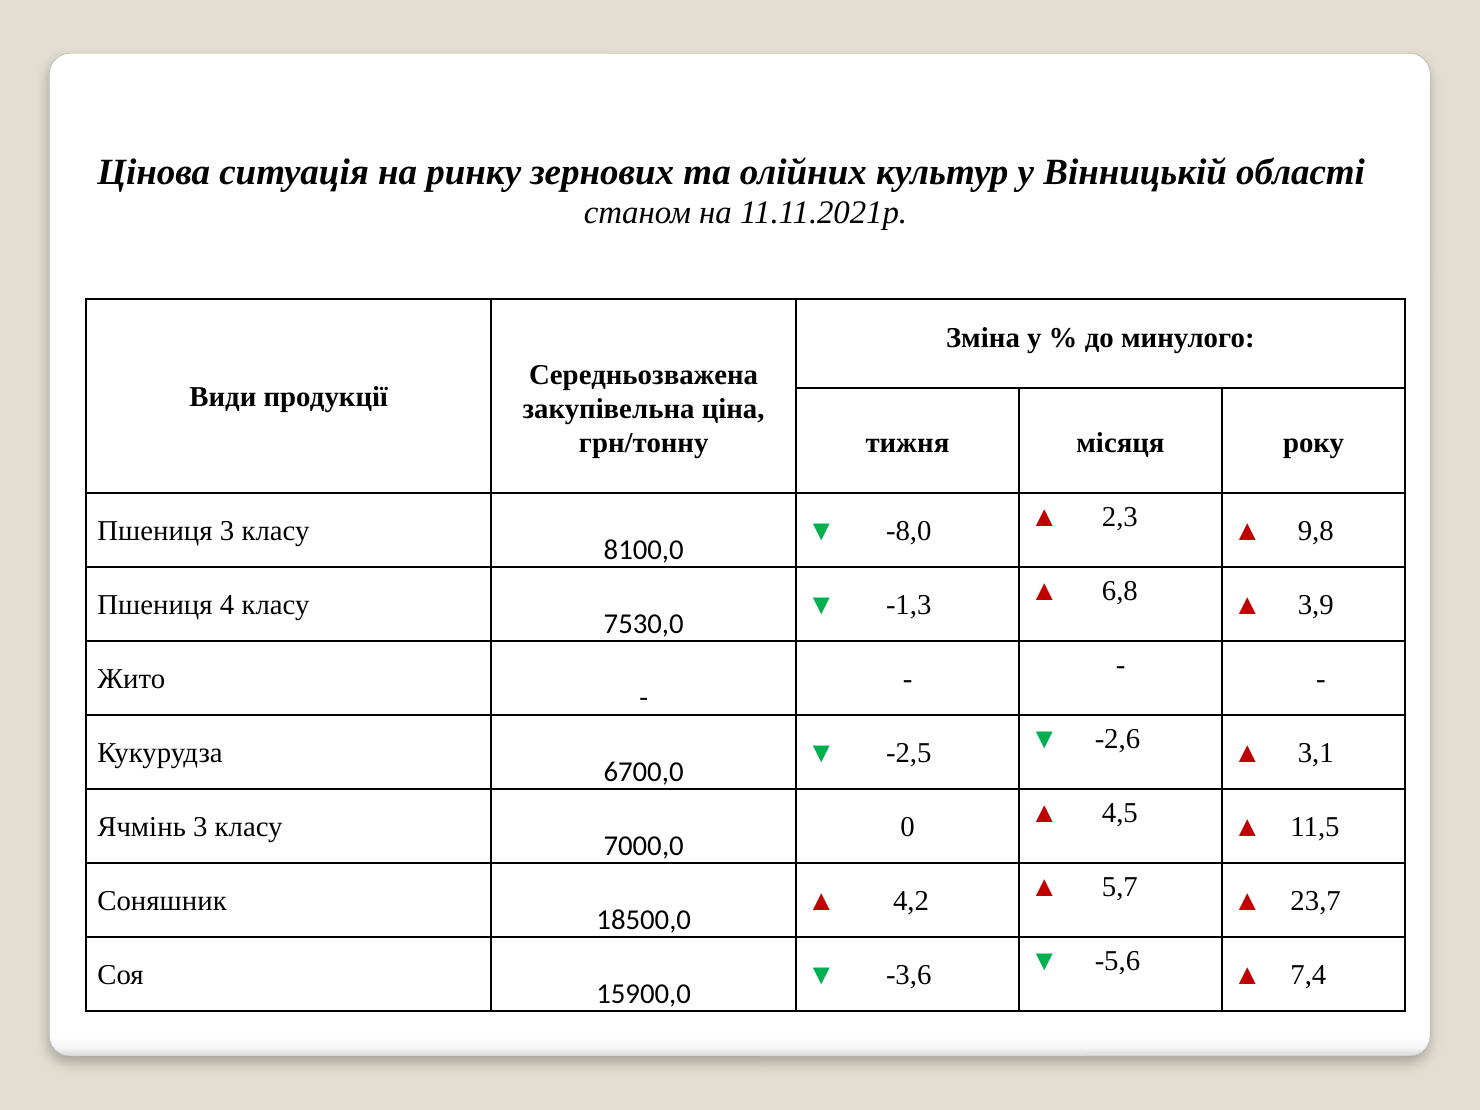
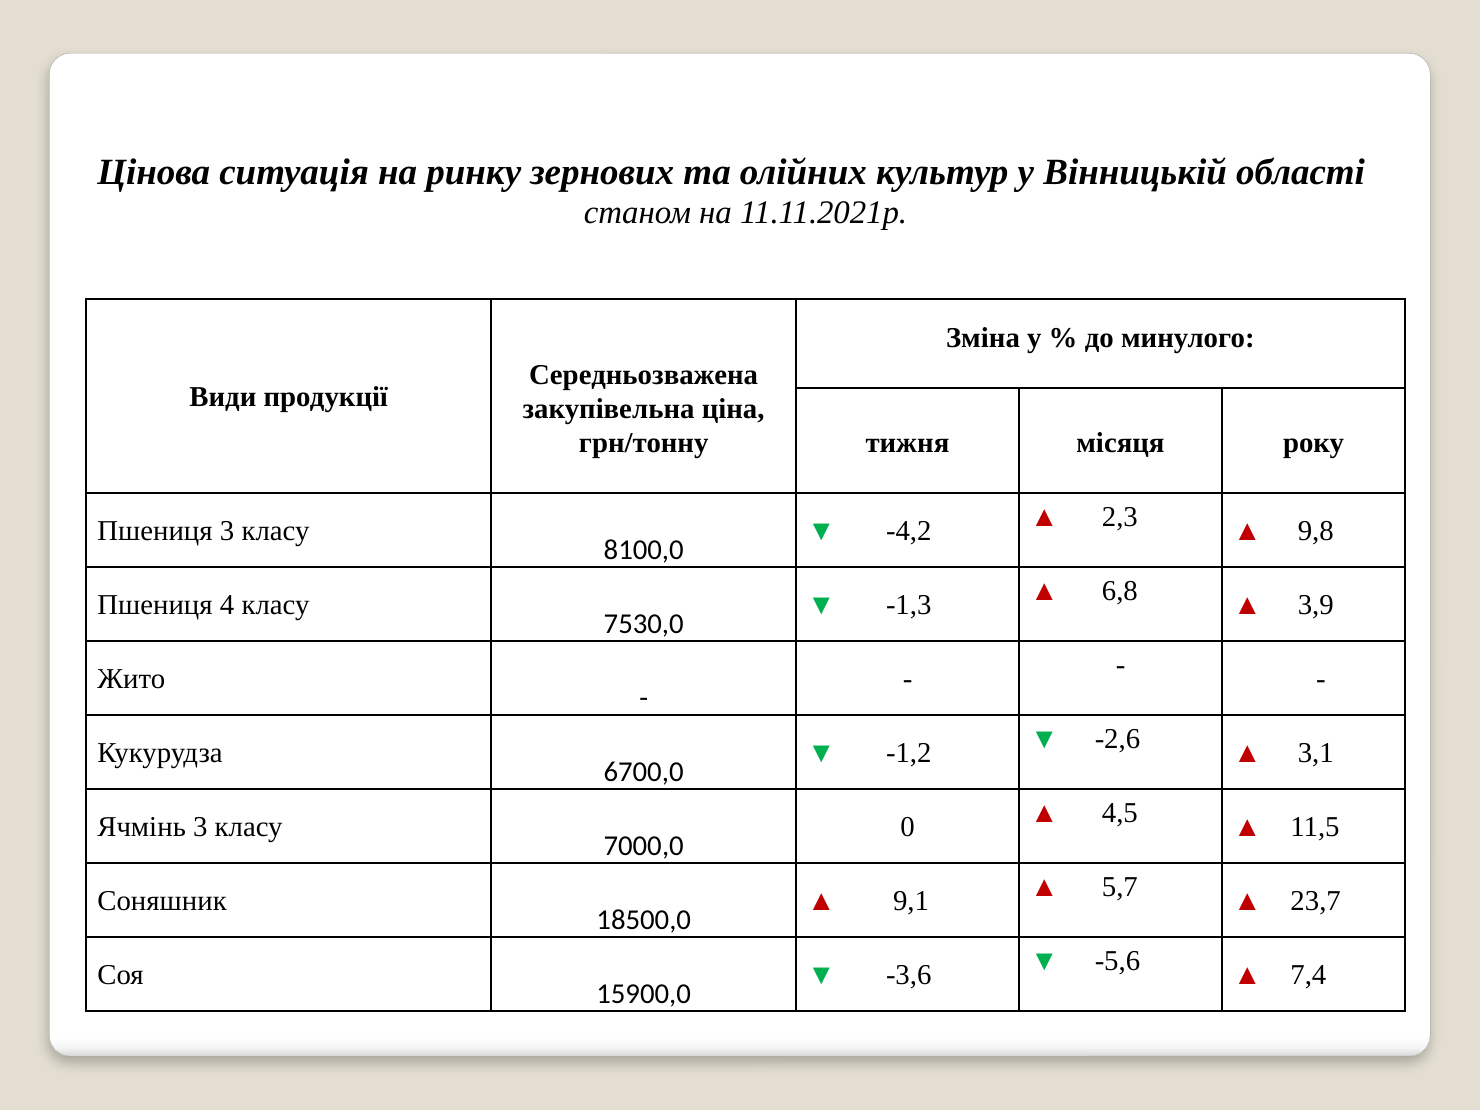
-8,0: -8,0 -> -4,2 (909, 531)
-2,5: -2,5 -> -1,2 (909, 753)
4,2: 4,2 -> 9,1 (911, 901)
